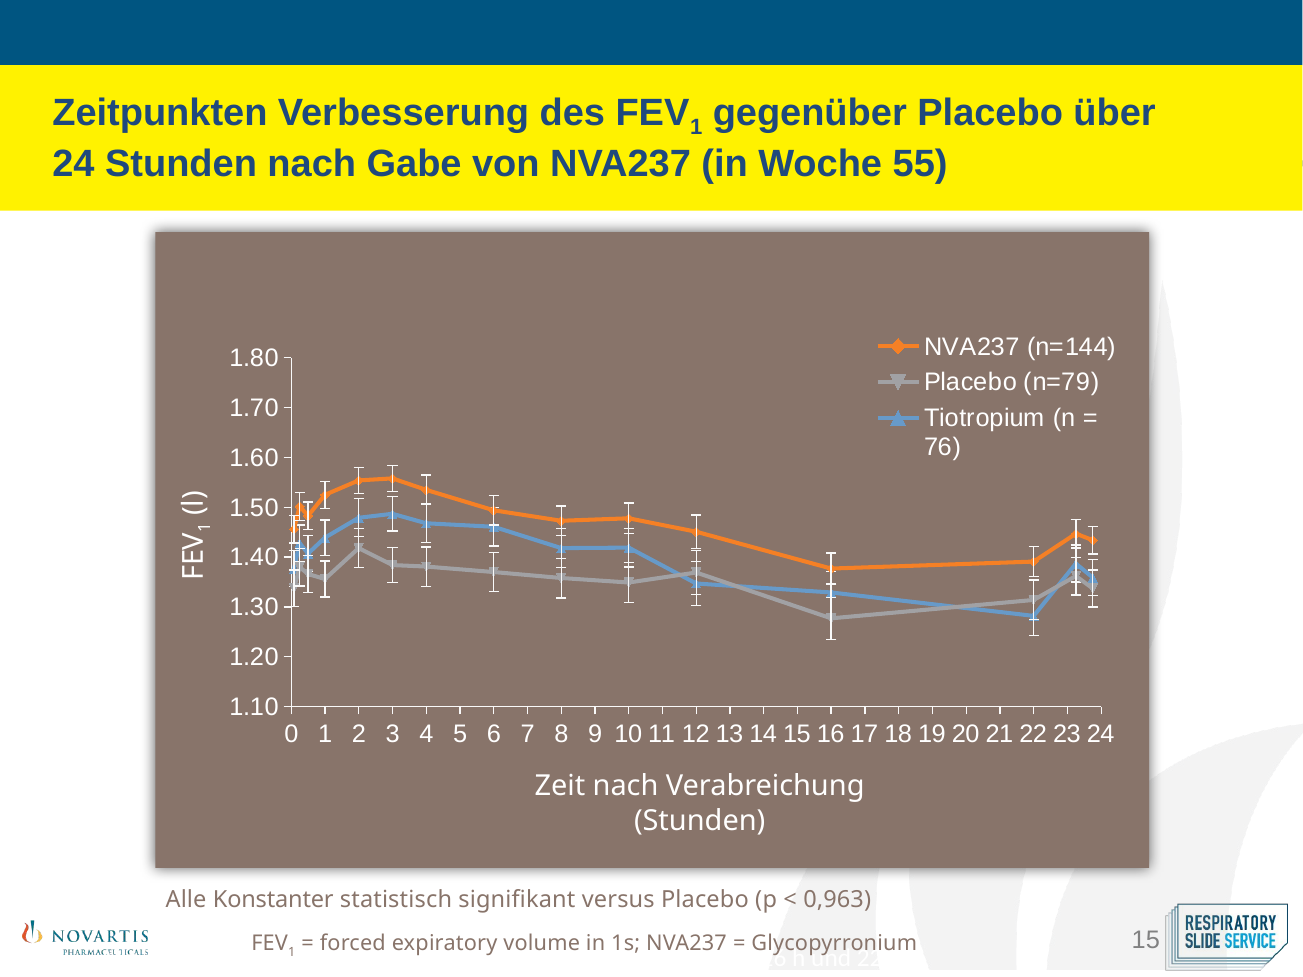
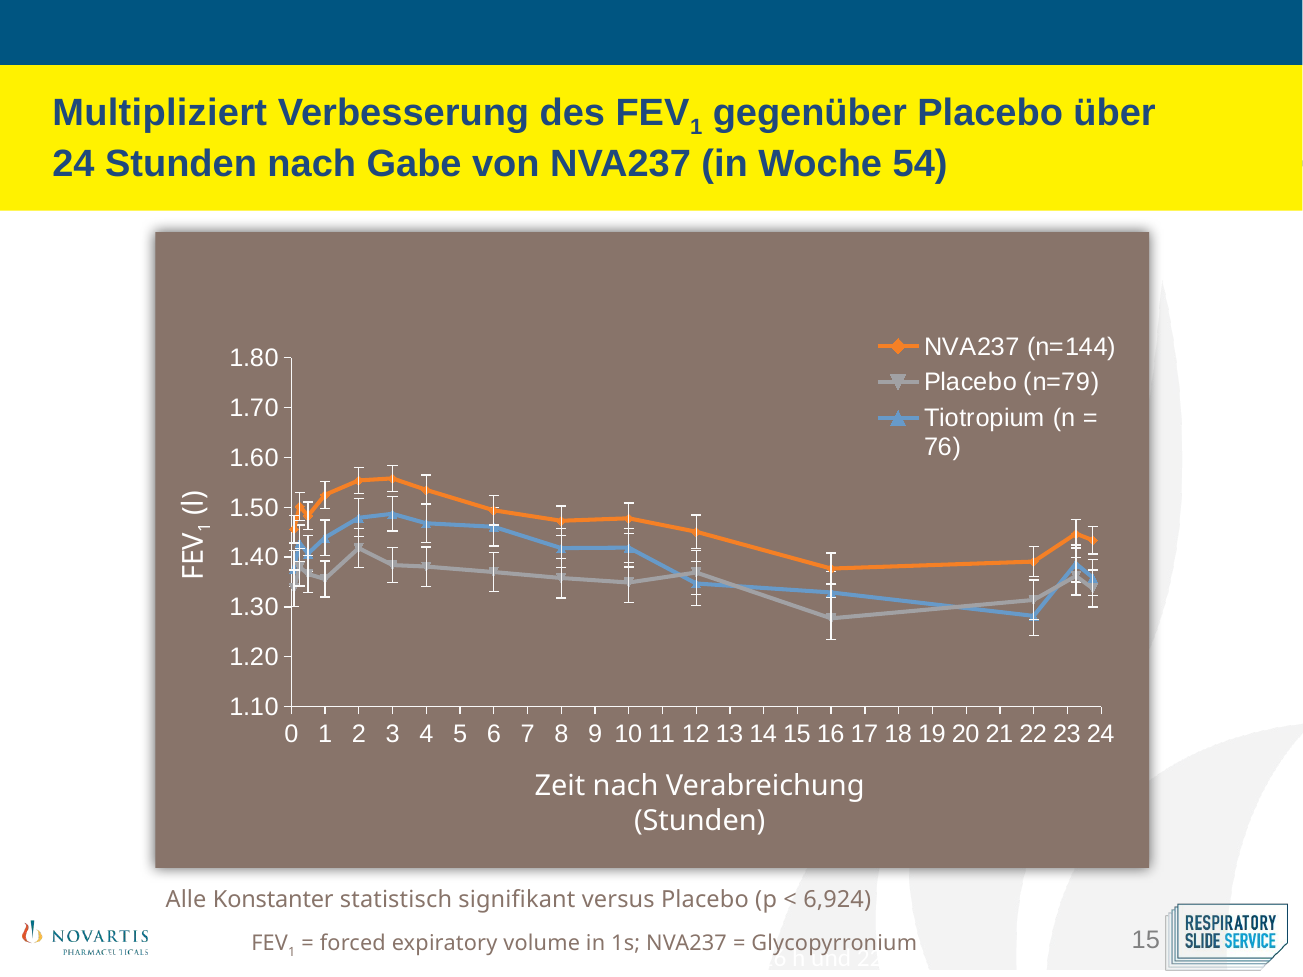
Zeitpunkten: Zeitpunkten -> Multipliziert (160, 113)
55: 55 -> 54 (920, 164)
0,963: 0,963 -> 6,924 (837, 900)
